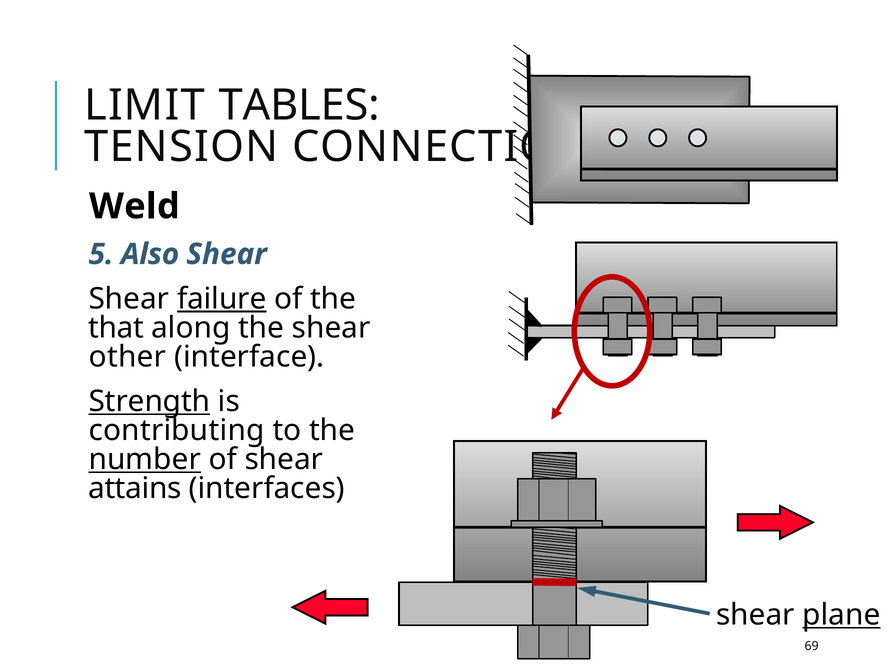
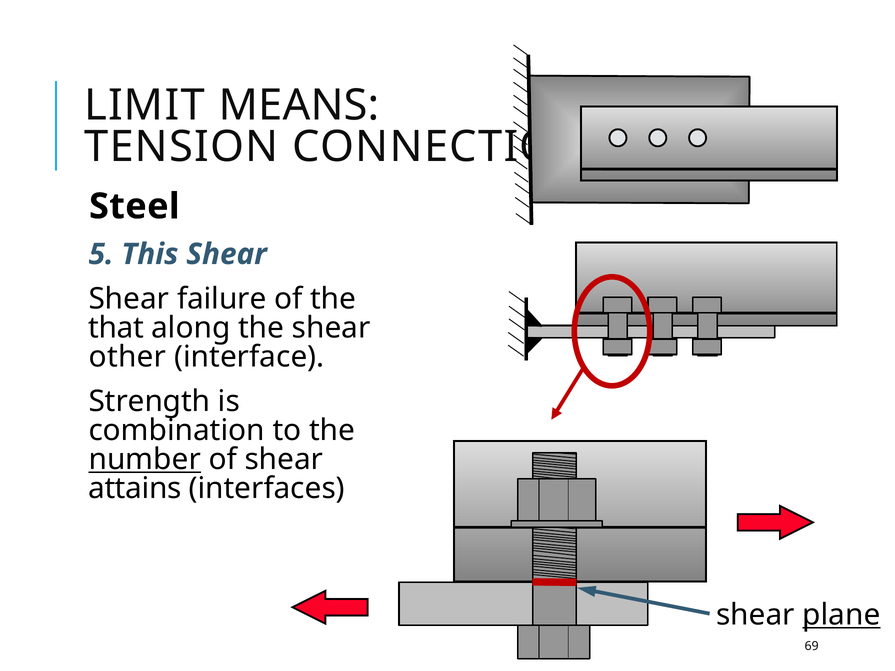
TABLES: TABLES -> MEANS (299, 105)
Weld: Weld -> Steel (134, 206)
Also: Also -> This (150, 254)
failure underline: present -> none (222, 299)
Strength underline: present -> none (149, 402)
contributing: contributing -> combination (177, 431)
